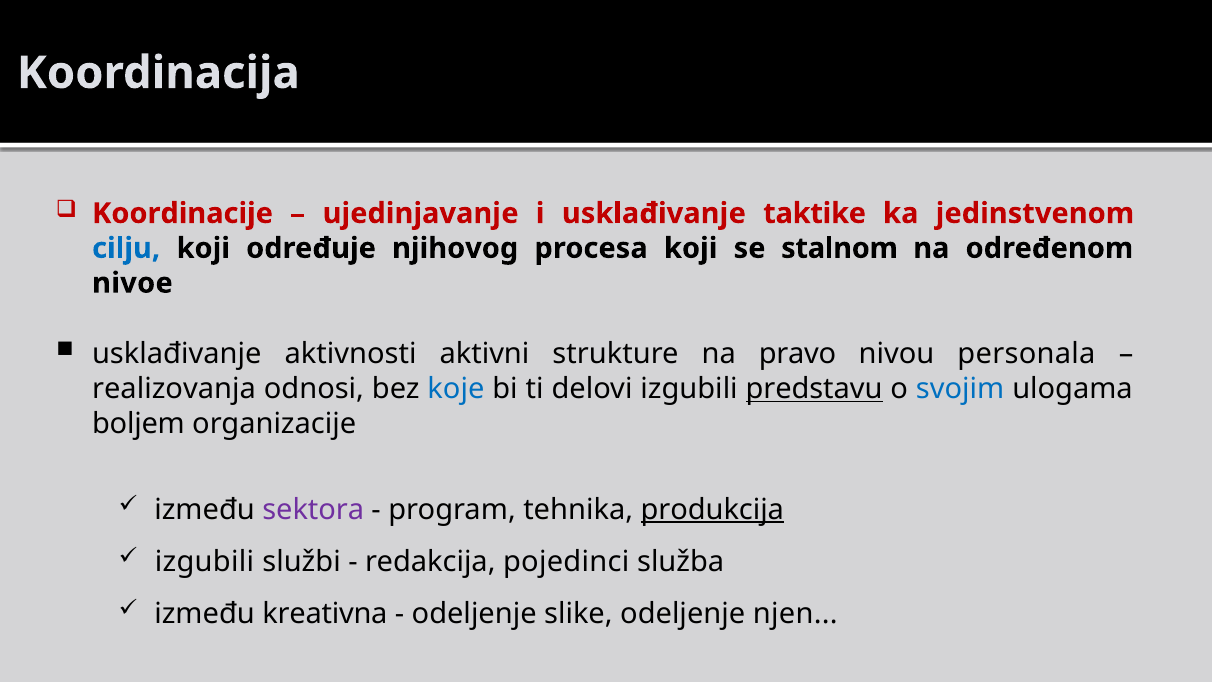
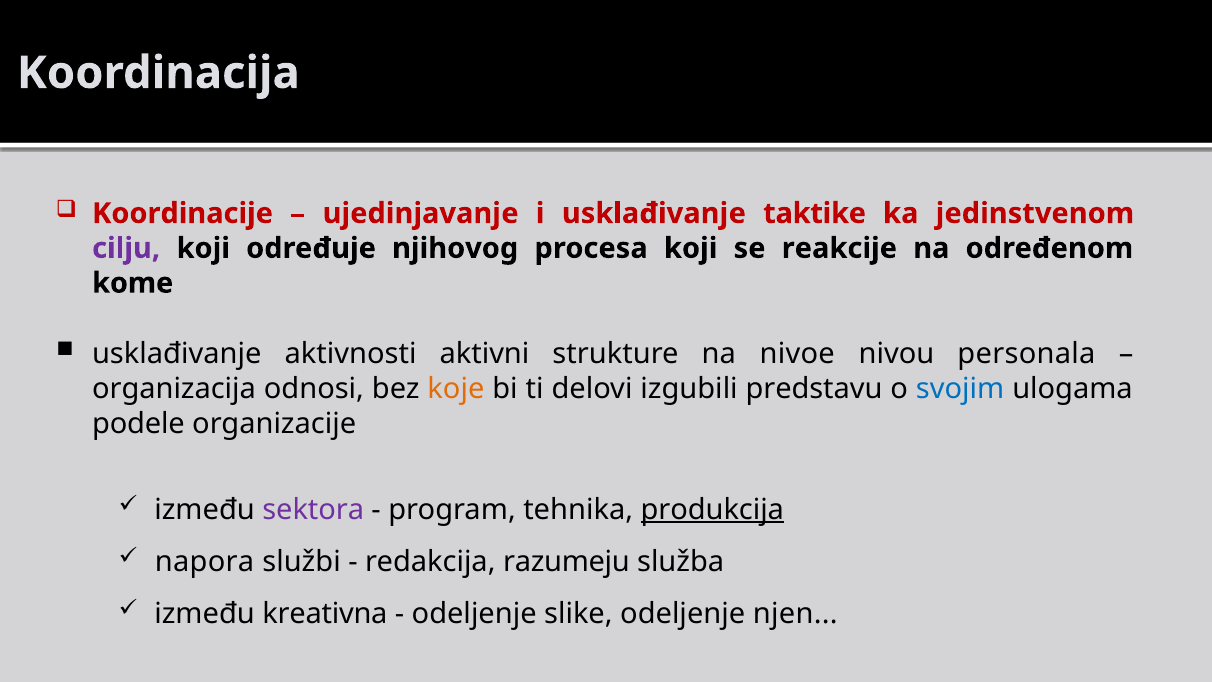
cilju colour: blue -> purple (126, 248)
stalnom: stalnom -> reakcije (839, 248)
nivoe: nivoe -> kome (133, 283)
pravo: pravo -> nivoe (797, 354)
realizovanja: realizovanja -> organizacija (174, 389)
koje colour: blue -> orange (456, 389)
predstavu underline: present -> none (814, 389)
boljem: boljem -> podele (138, 424)
izgubili: izgubili -> napora (205, 562)
pojedinci: pojedinci -> razumeju (566, 562)
